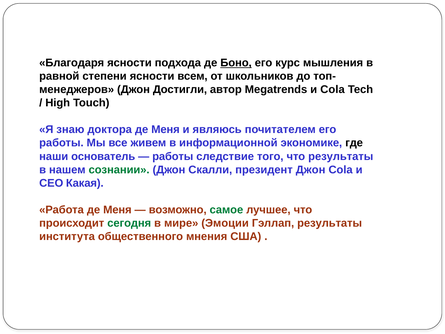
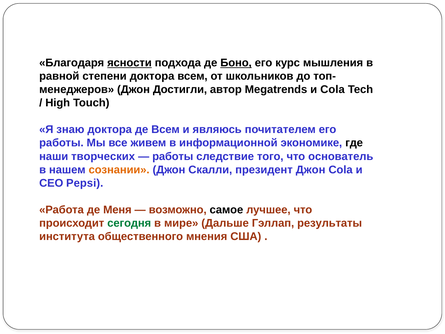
ясности underline: none -> present (129, 63)
степени ясности: ясности -> доктора (152, 76)
доктора де Меня: Меня -> Всем (165, 130)
основатель: основатель -> творческих (103, 156)
что результаты: результаты -> основатель (341, 156)
сознании colour: green -> orange (119, 170)
Какая: Какая -> Pepsi (85, 183)
самое colour: green -> black (226, 210)
Эмоции: Эмоции -> Дальше (225, 223)
